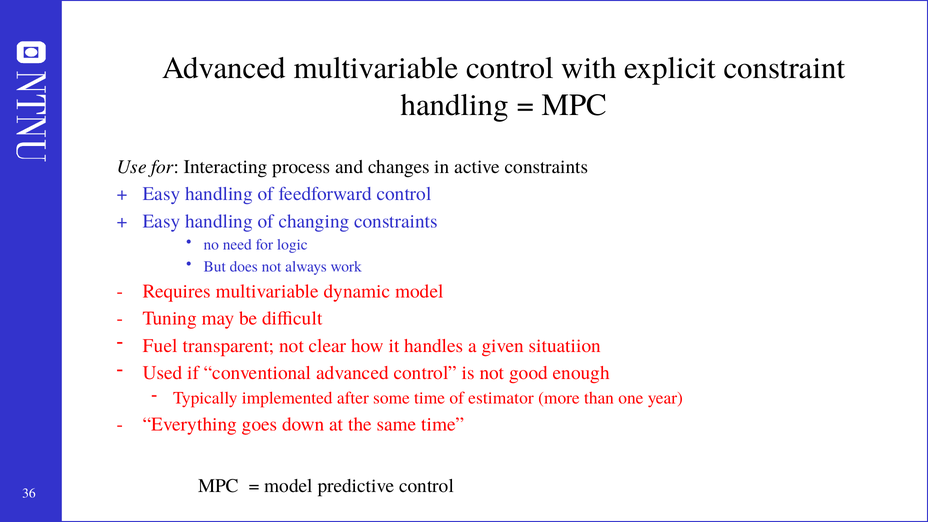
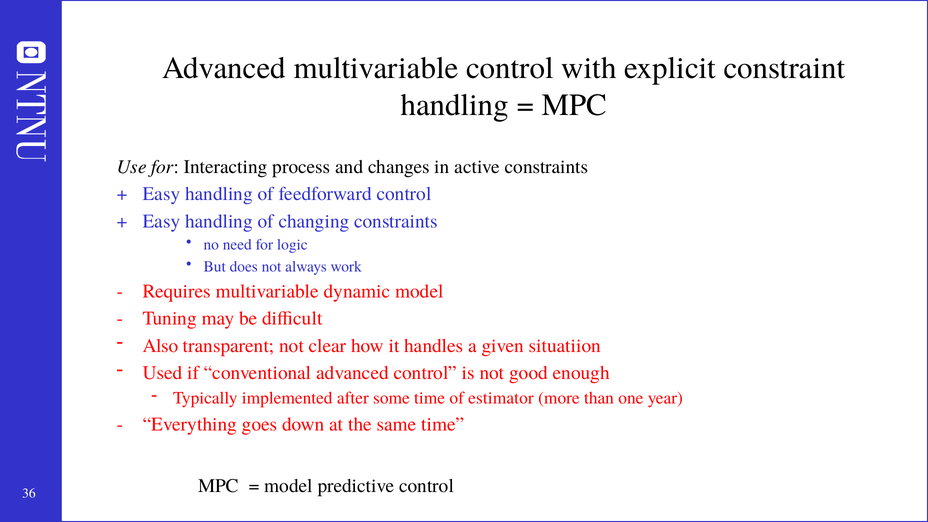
Fuel: Fuel -> Also (161, 346)
